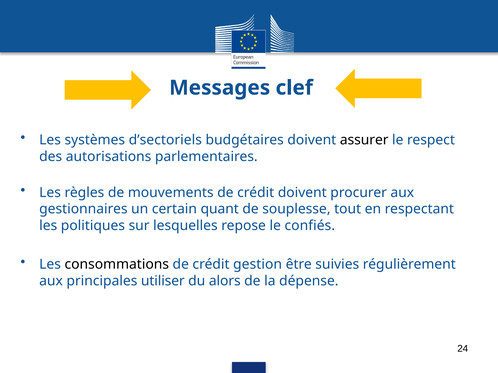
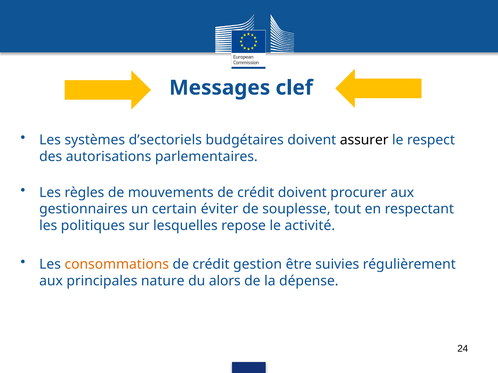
quant: quant -> éviter (220, 209)
confiés: confiés -> activité (310, 226)
consommations colour: black -> orange (117, 265)
utiliser: utiliser -> nature (163, 281)
